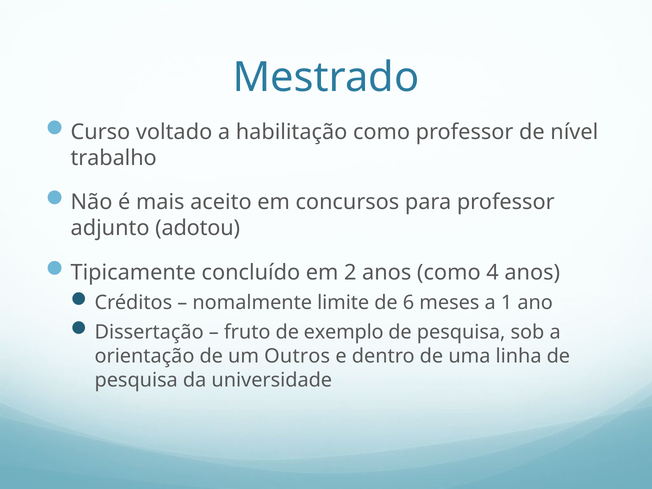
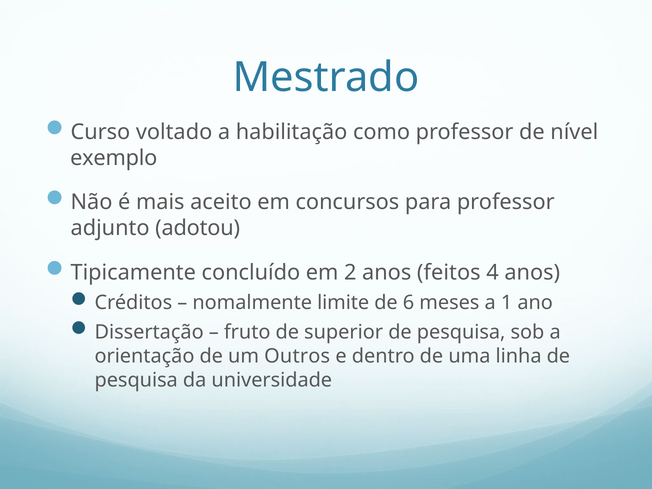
trabalho: trabalho -> exemplo (114, 158)
anos como: como -> feitos (449, 272)
exemplo: exemplo -> superior (344, 332)
